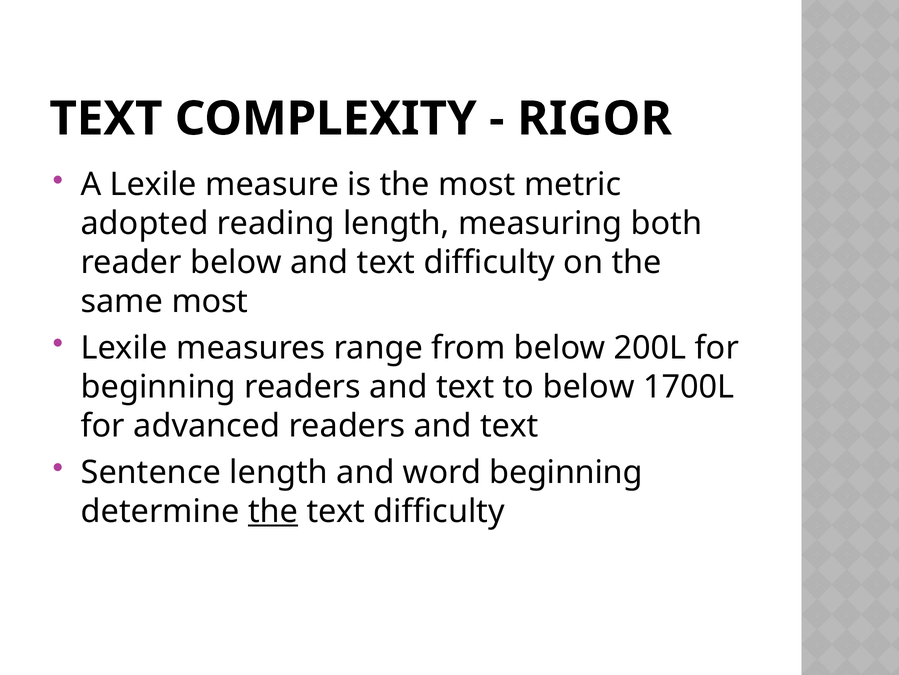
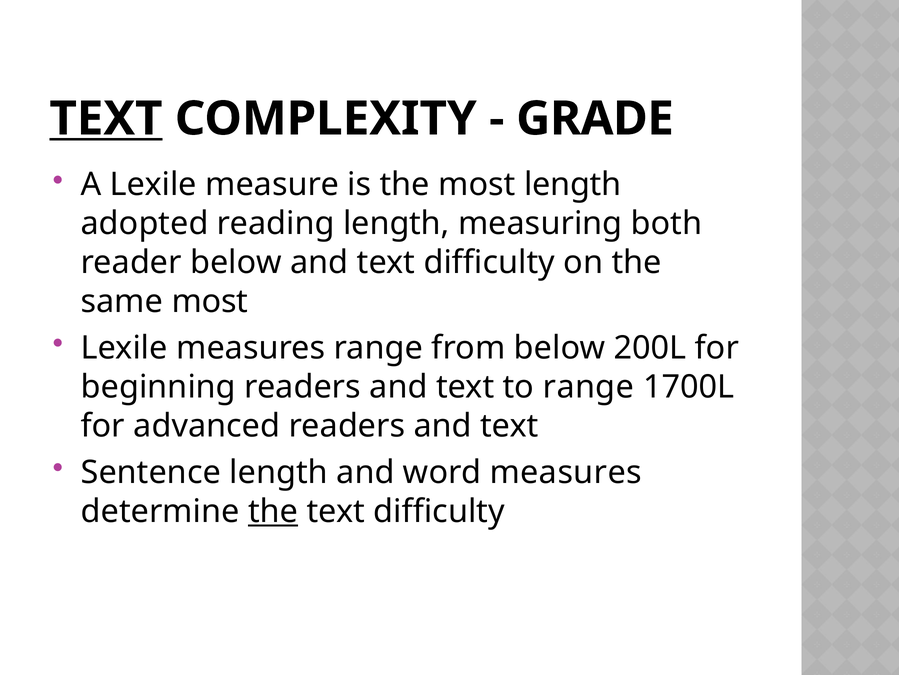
TEXT underline: none -> present (106, 119)
RIGOR: RIGOR -> GRADE (595, 119)
most metric: metric -> length (573, 184)
to below: below -> range (588, 387)
word beginning: beginning -> measures (566, 472)
